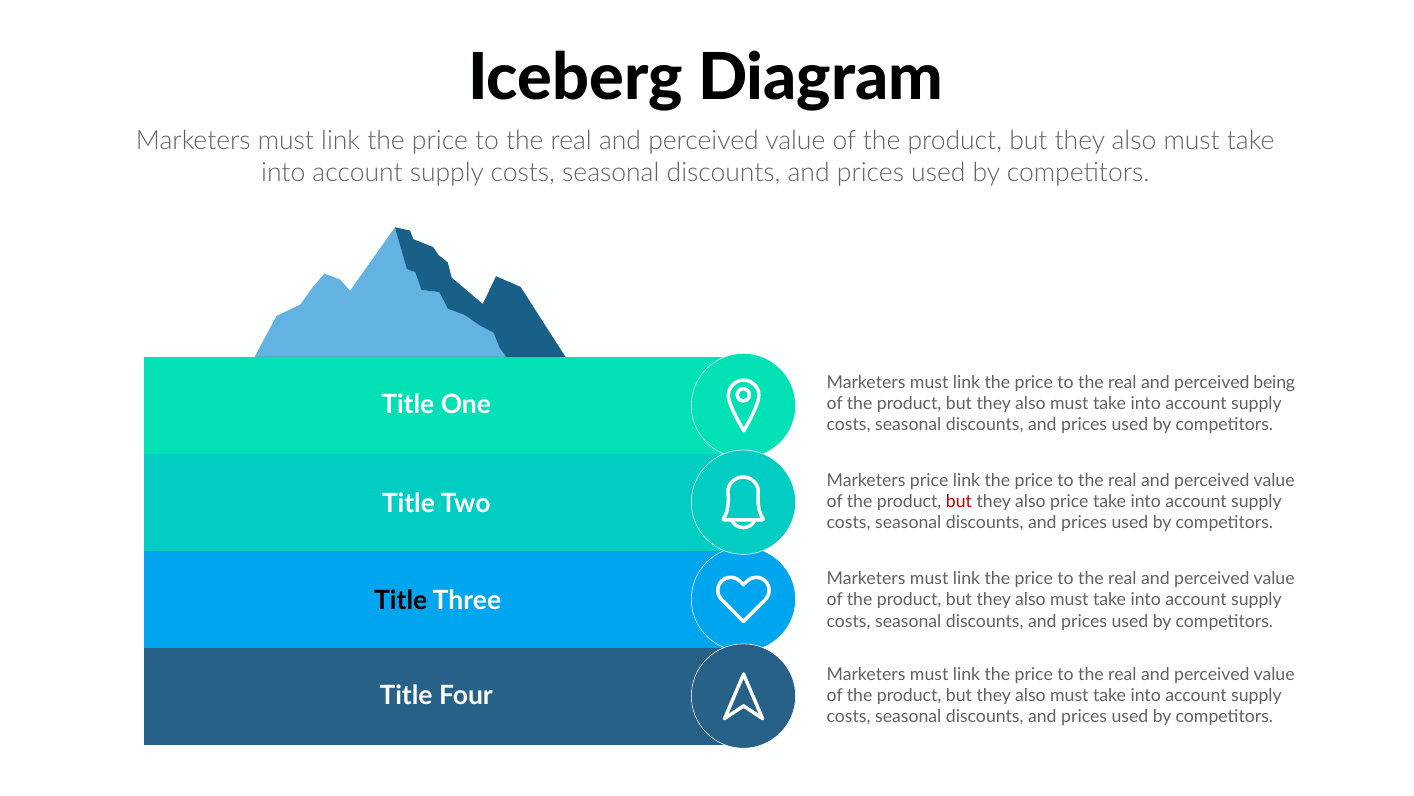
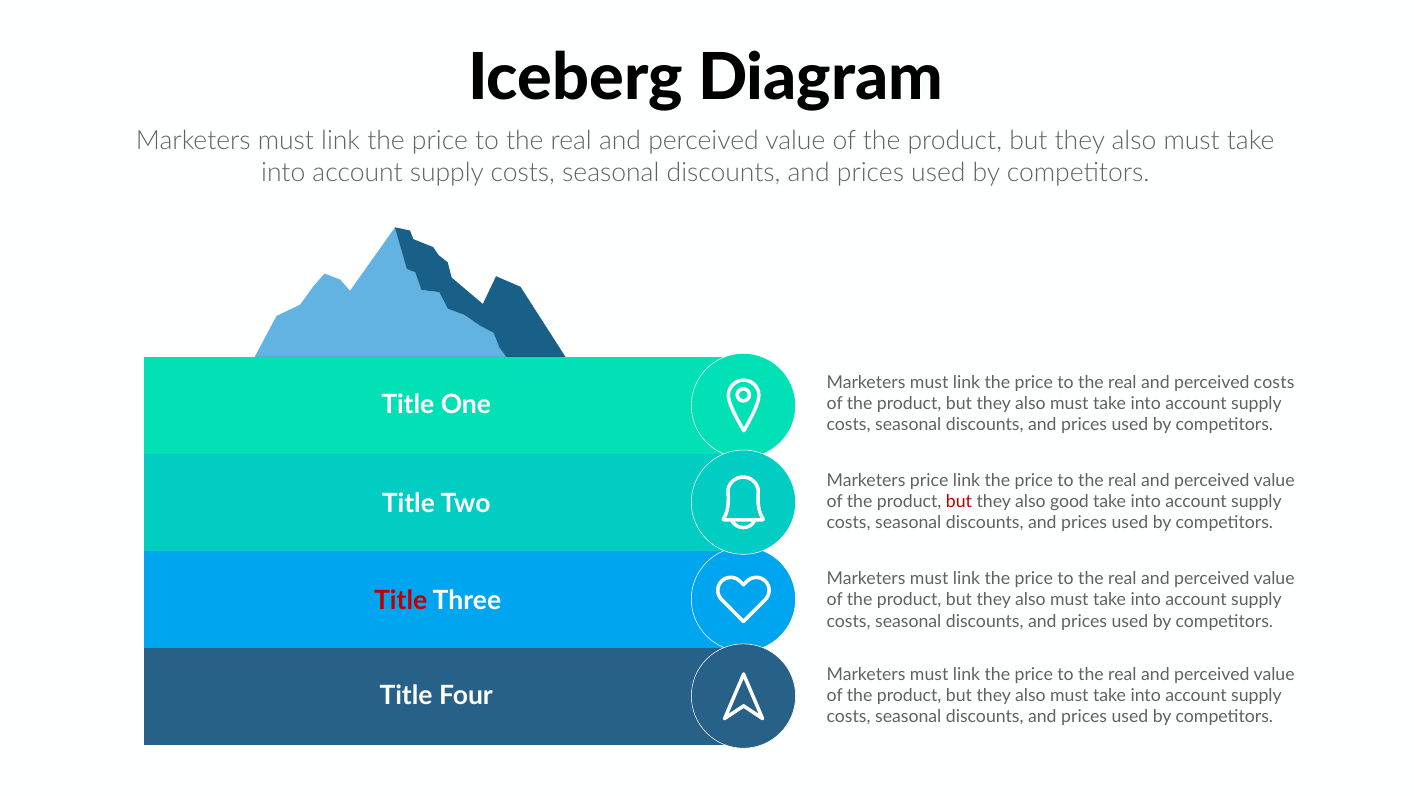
perceived being: being -> costs (1274, 382)
also price: price -> good (1069, 502)
Title colour: black -> red (401, 600)
